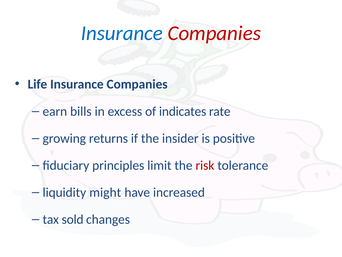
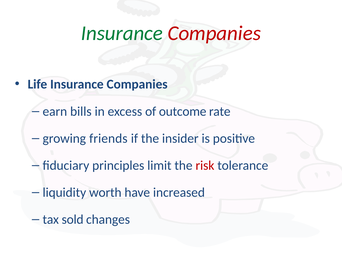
Insurance colour: blue -> green (122, 33)
indicates: indicates -> outcome (183, 111)
returns: returns -> friends (108, 138)
might: might -> worth (105, 192)
